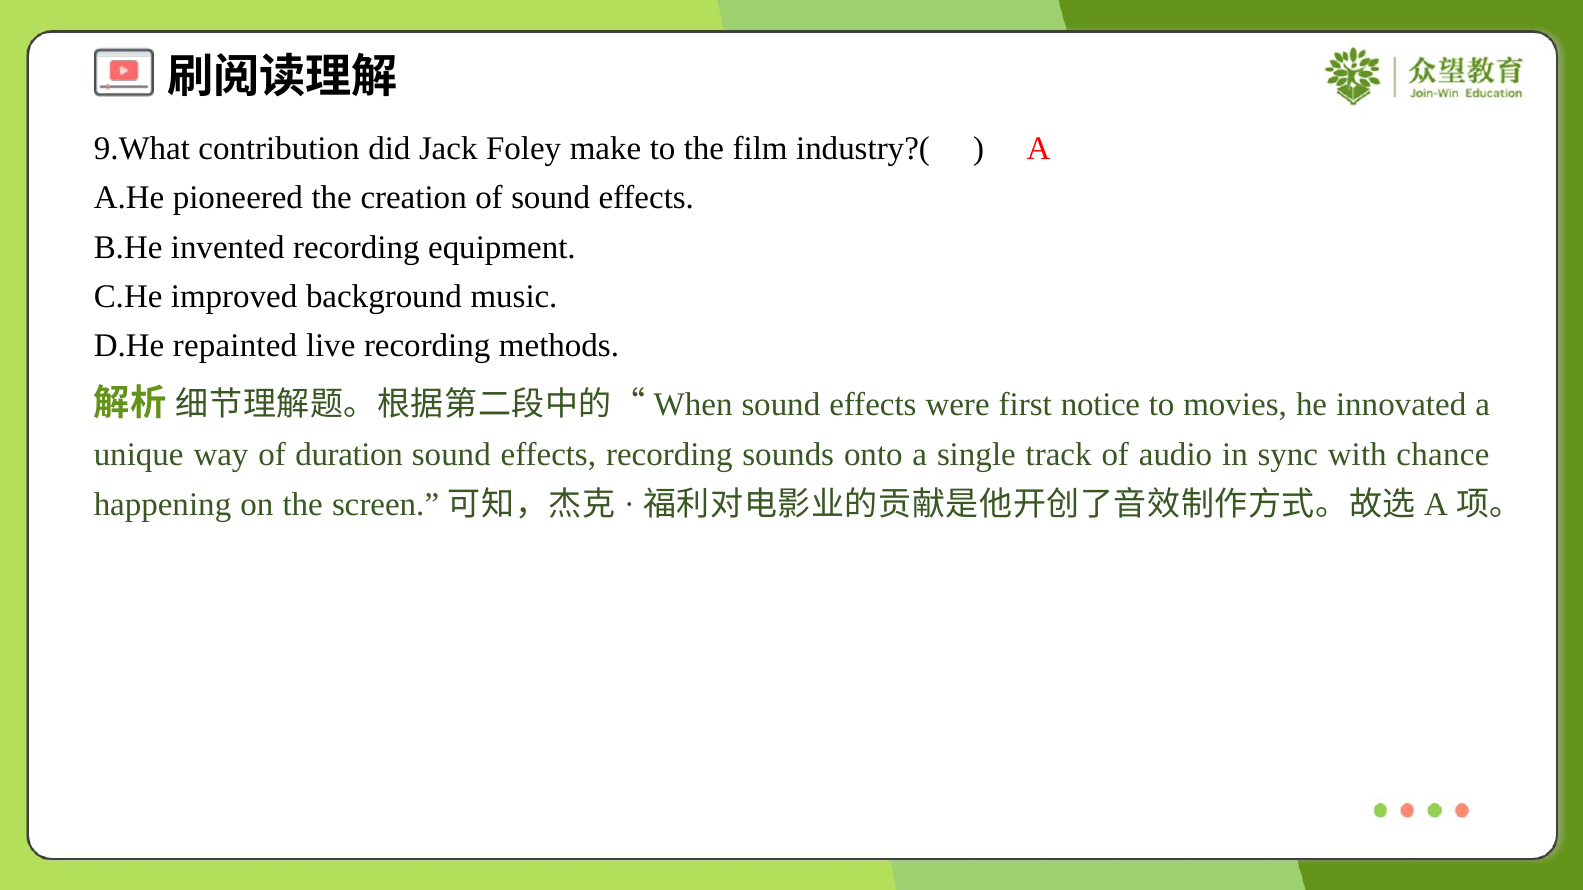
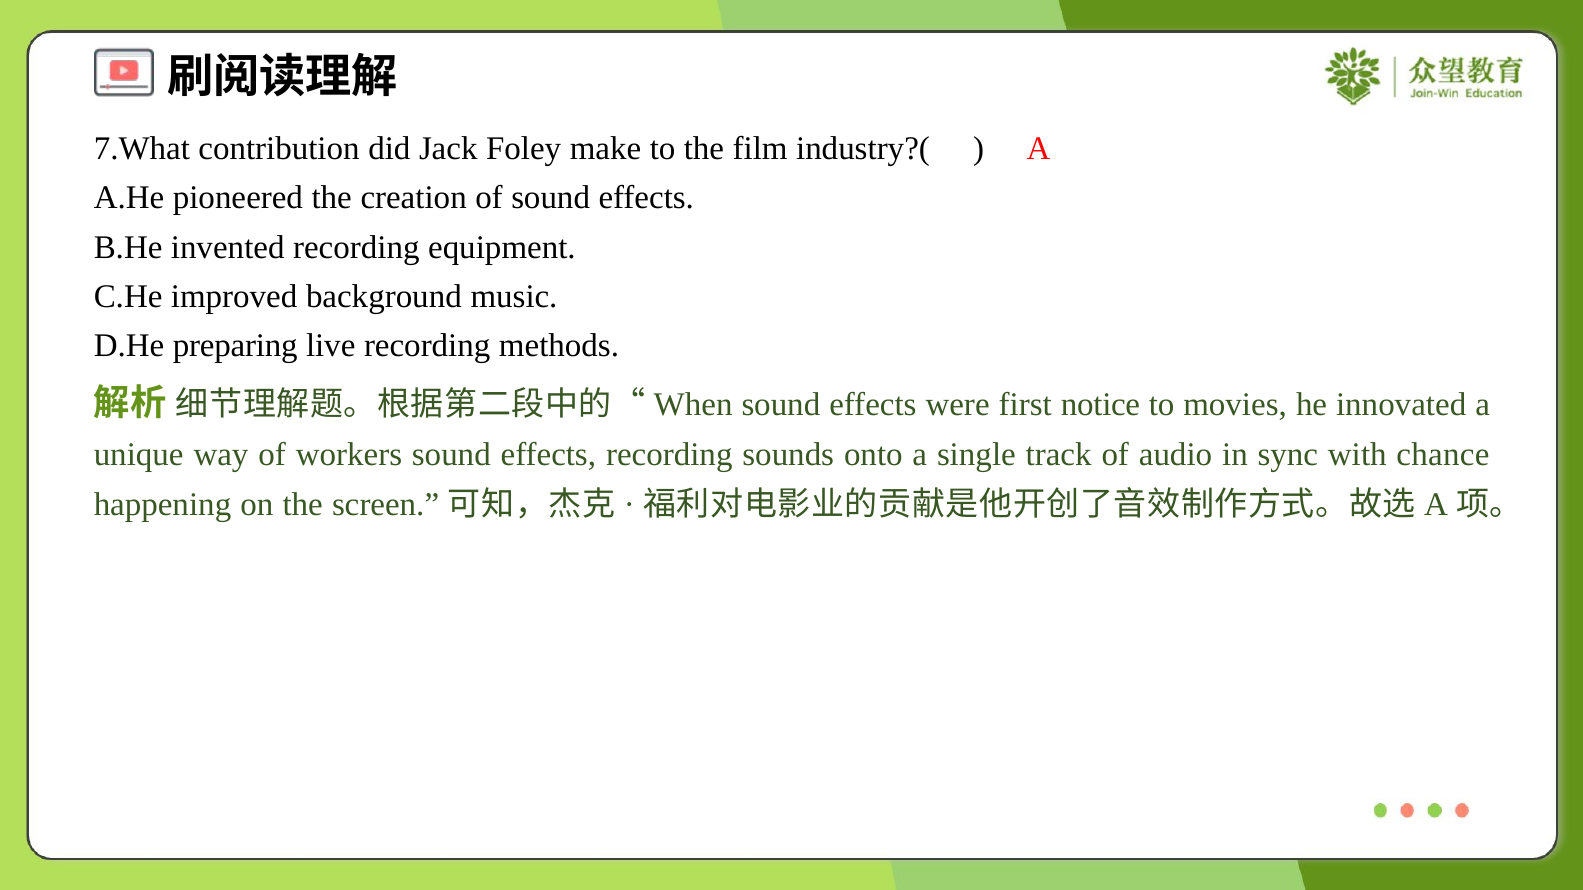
9.What: 9.What -> 7.What (142, 148)
repainted: repainted -> preparing (235, 346)
duration: duration -> workers (349, 455)
